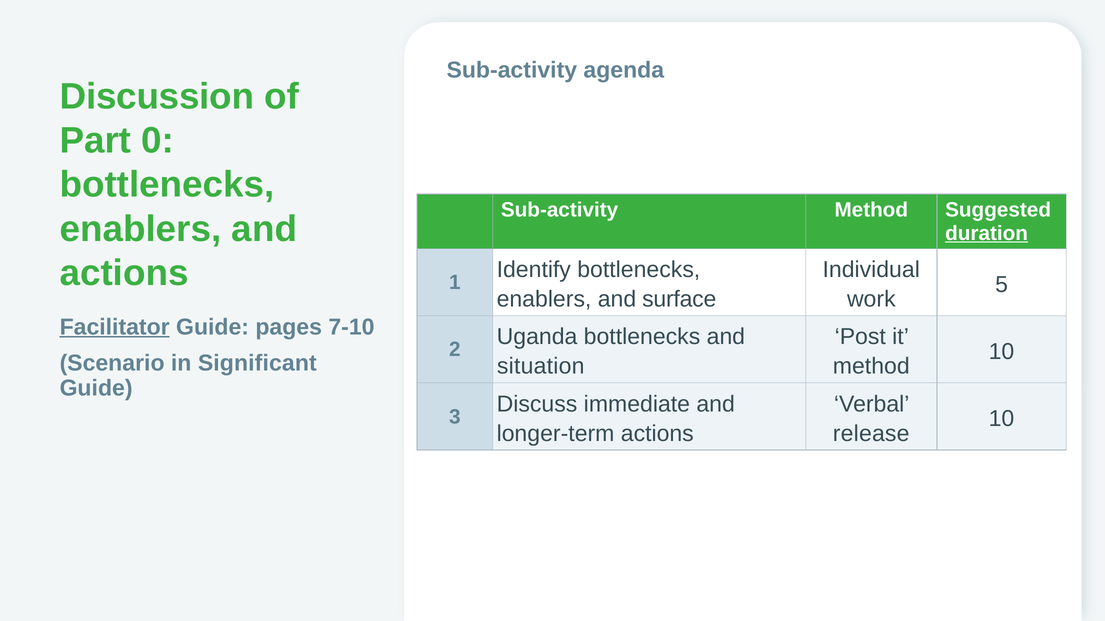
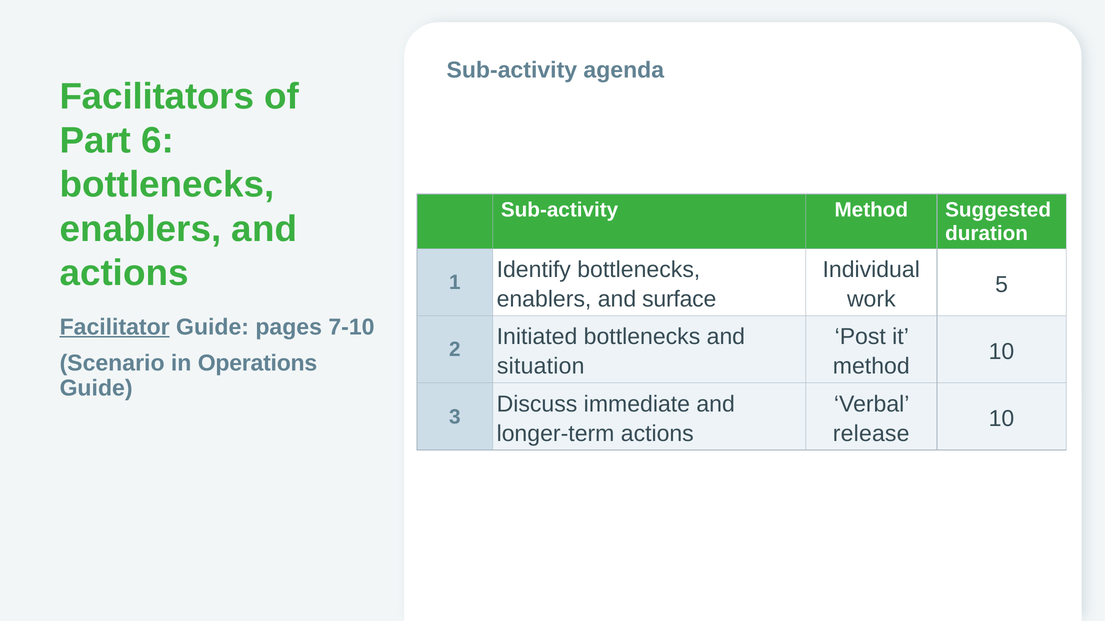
Discussion: Discussion -> Facilitators (157, 97)
0: 0 -> 6 (158, 141)
duration underline: present -> none (987, 233)
Uganda: Uganda -> Initiated (537, 337)
Significant: Significant -> Operations (257, 364)
